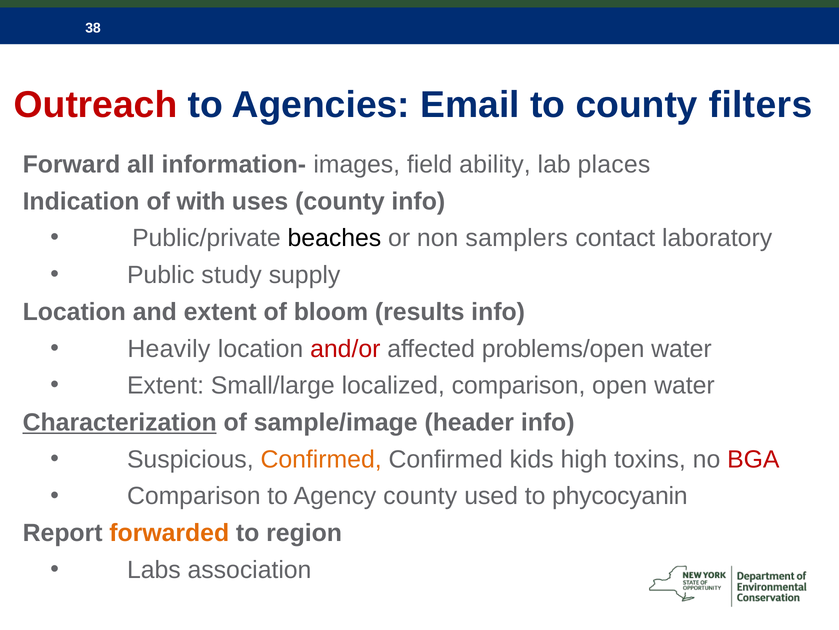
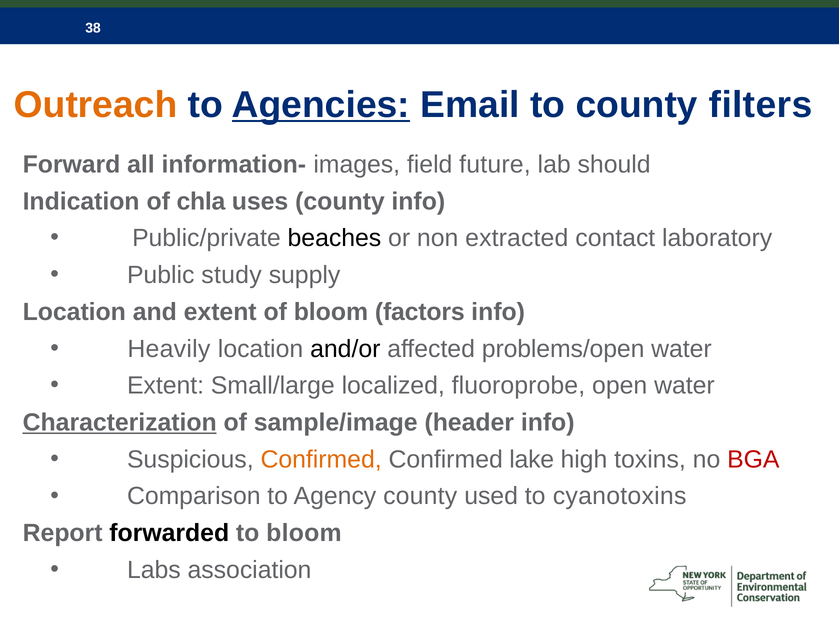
Outreach colour: red -> orange (96, 105)
Agencies underline: none -> present (321, 105)
ability: ability -> future (495, 164)
places: places -> should (614, 164)
with: with -> chla (201, 201)
samplers: samplers -> extracted (517, 238)
results: results -> factors (420, 312)
and/or colour: red -> black (345, 348)
localized comparison: comparison -> fluoroprobe (518, 385)
kids: kids -> lake (532, 459)
phycocyanin: phycocyanin -> cyanotoxins (620, 496)
forwarded colour: orange -> black (169, 533)
to region: region -> bloom (304, 533)
